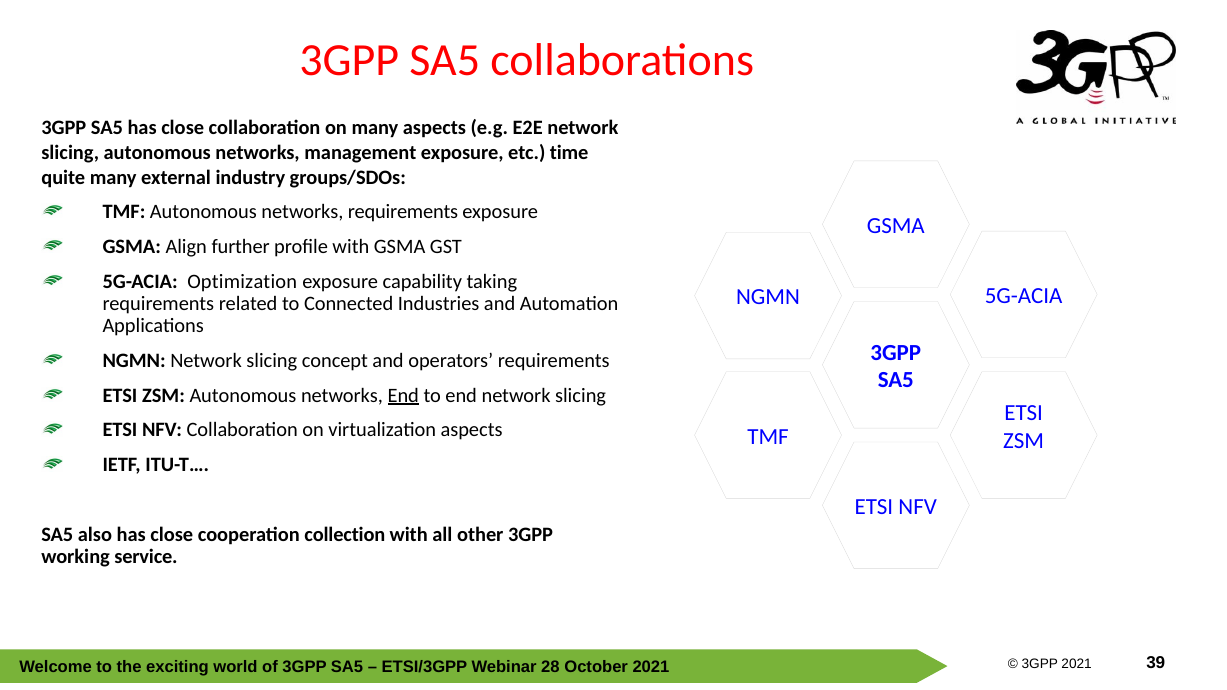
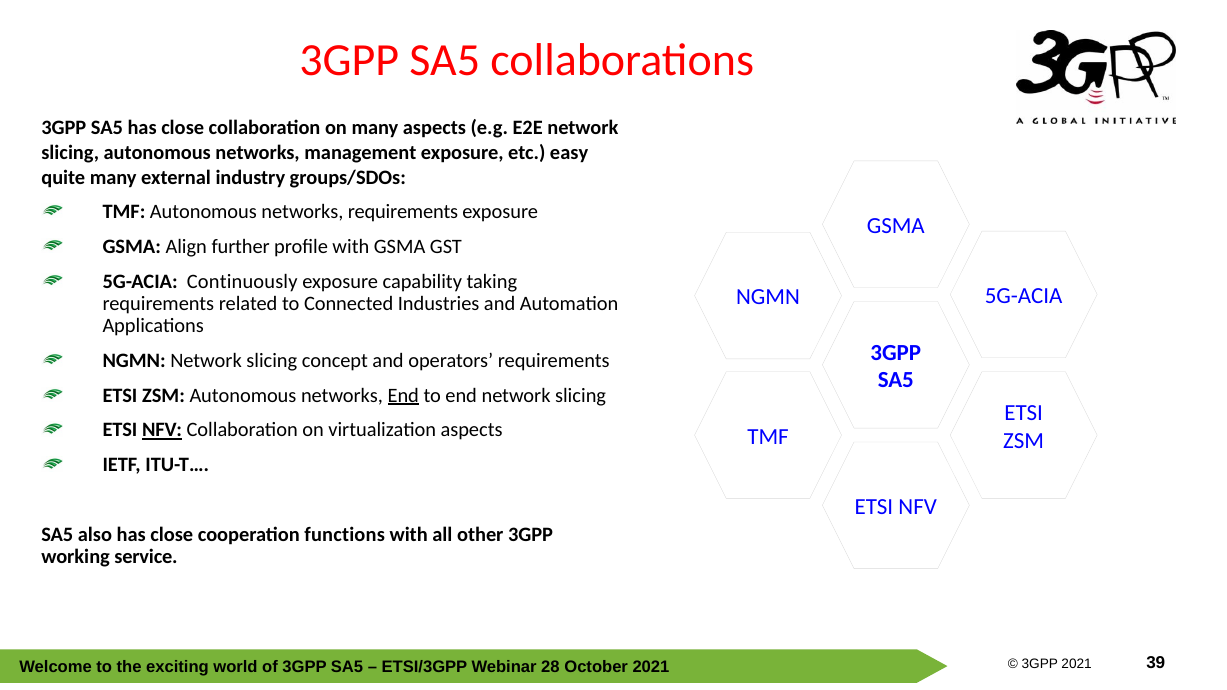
time: time -> easy (569, 153)
Optimization: Optimization -> Continuously (242, 282)
NFV underline: none -> present (162, 430)
collection: collection -> functions (345, 535)
